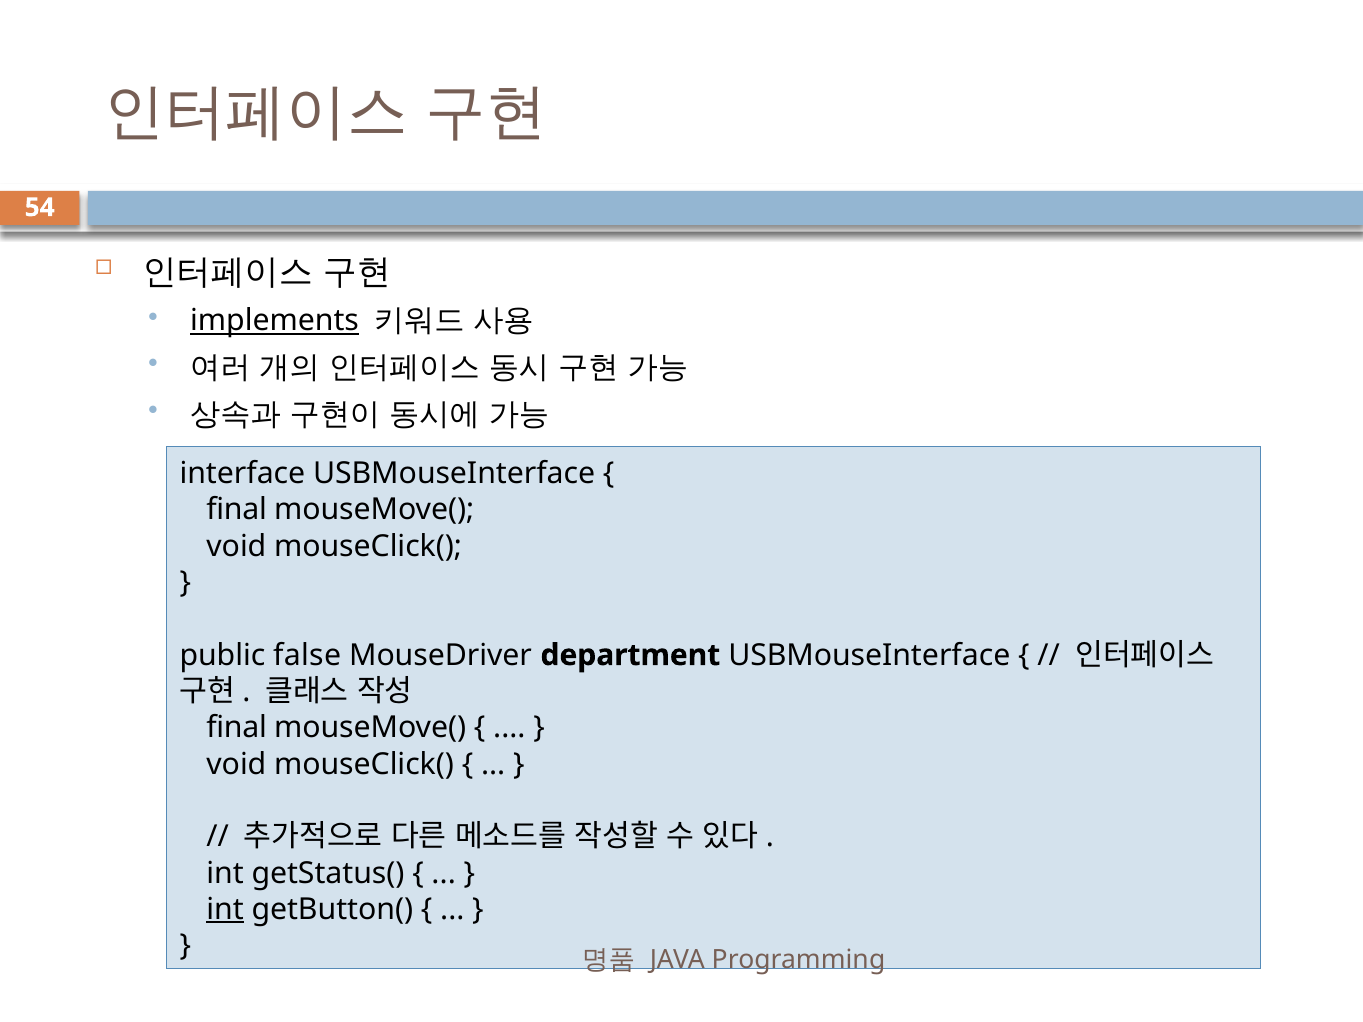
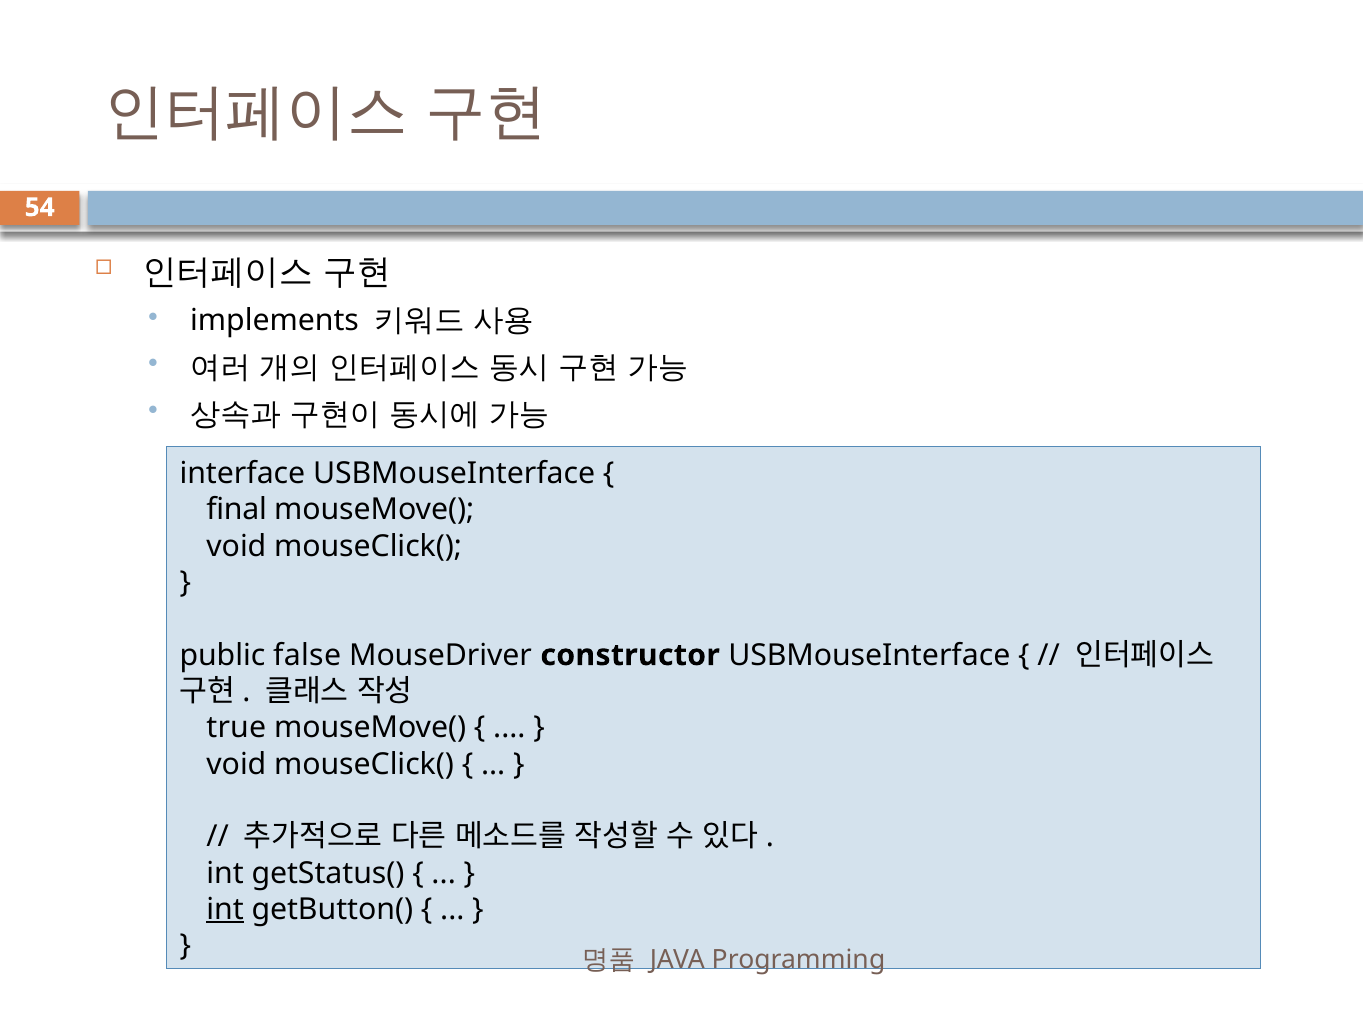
implements underline: present -> none (275, 321)
department: department -> constructor (630, 655)
final: final -> true (236, 728)
